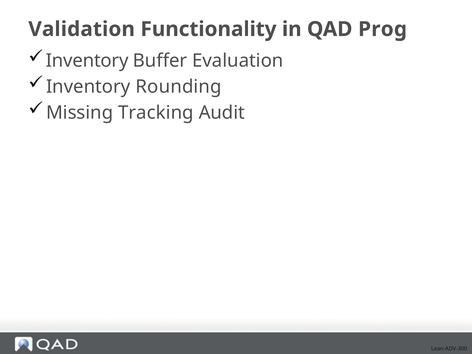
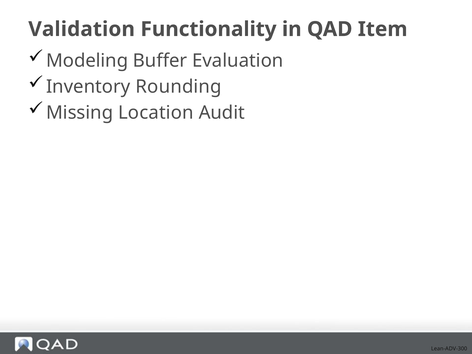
Prog: Prog -> Item (383, 29)
Inventory: Inventory -> Modeling (87, 61)
Tracking: Tracking -> Location (156, 113)
